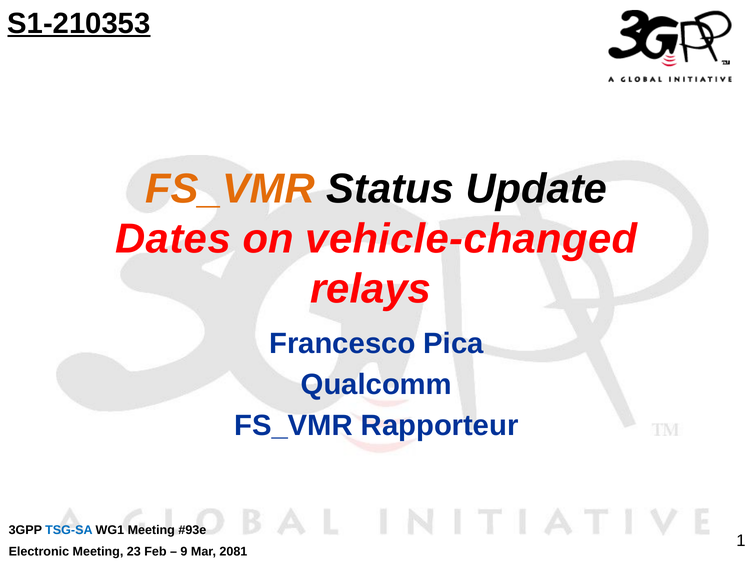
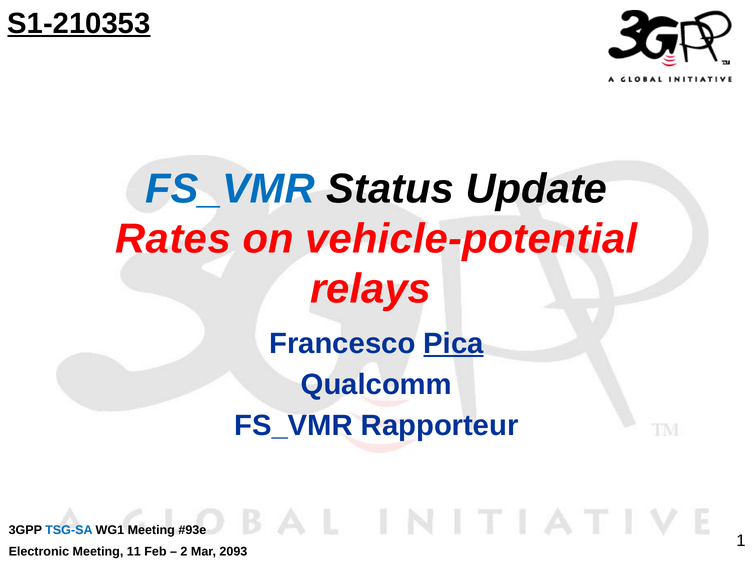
FS_VMR colour: orange -> blue (230, 189)
Dates: Dates -> Rates (173, 239)
vehicle-changed: vehicle-changed -> vehicle-potential (471, 239)
Pica underline: none -> present (454, 343)
23: 23 -> 11 (134, 551)
9: 9 -> 2 (184, 551)
2081: 2081 -> 2093 (233, 551)
